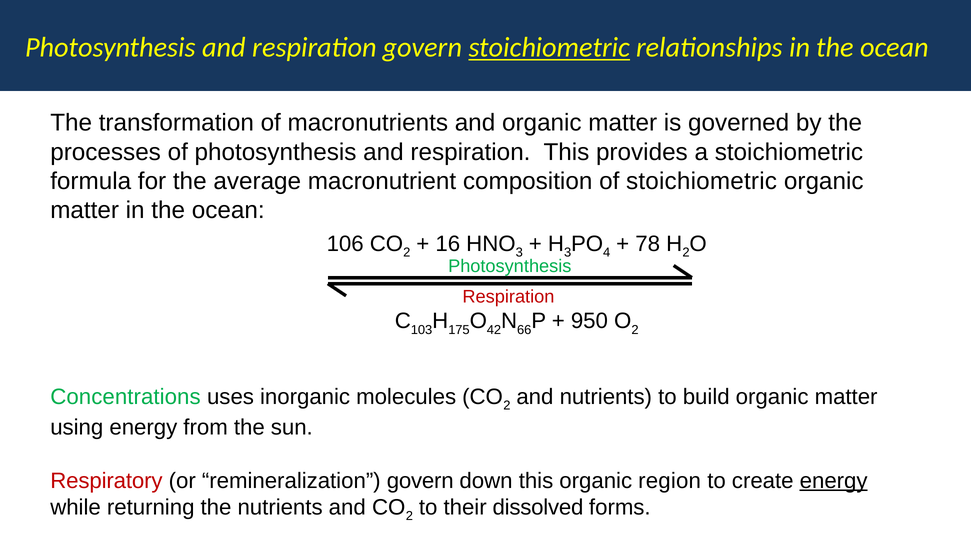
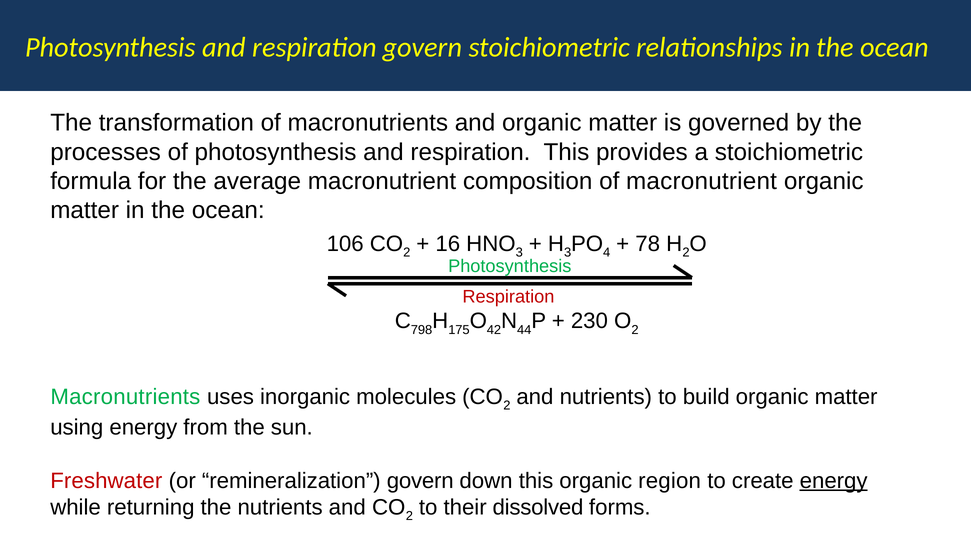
stoichiometric underline: present -> none (549, 47)
of stoichiometric: stoichiometric -> macronutrient (702, 181)
103: 103 -> 798 (422, 330)
66: 66 -> 44 (524, 330)
950: 950 -> 230 (589, 321)
Concentrations: Concentrations -> Macronutrients (125, 397)
Respiratory: Respiratory -> Freshwater (106, 481)
